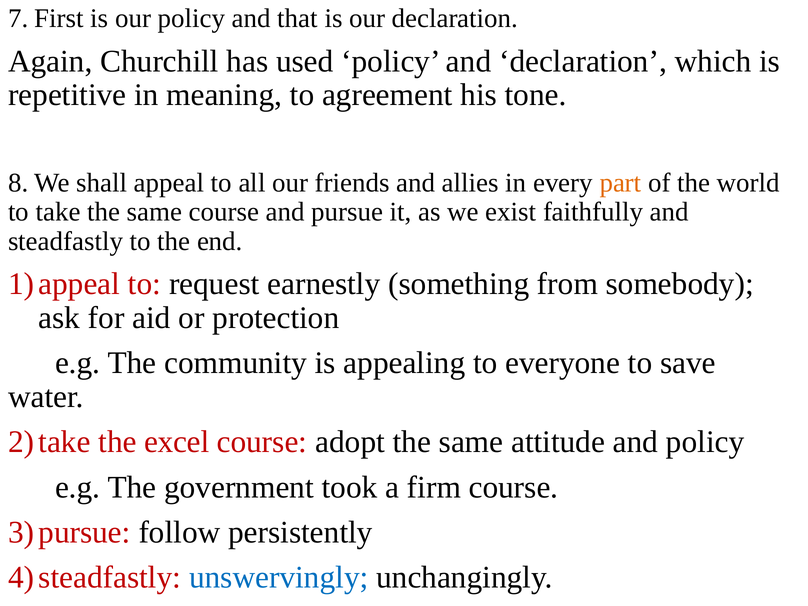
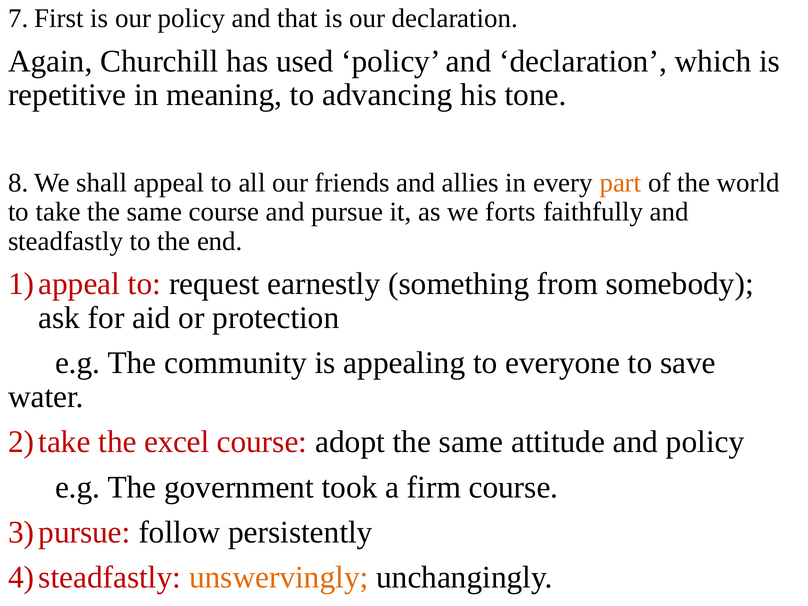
agreement: agreement -> advancing (387, 95)
exist: exist -> forts (511, 212)
unswervingly colour: blue -> orange (279, 578)
